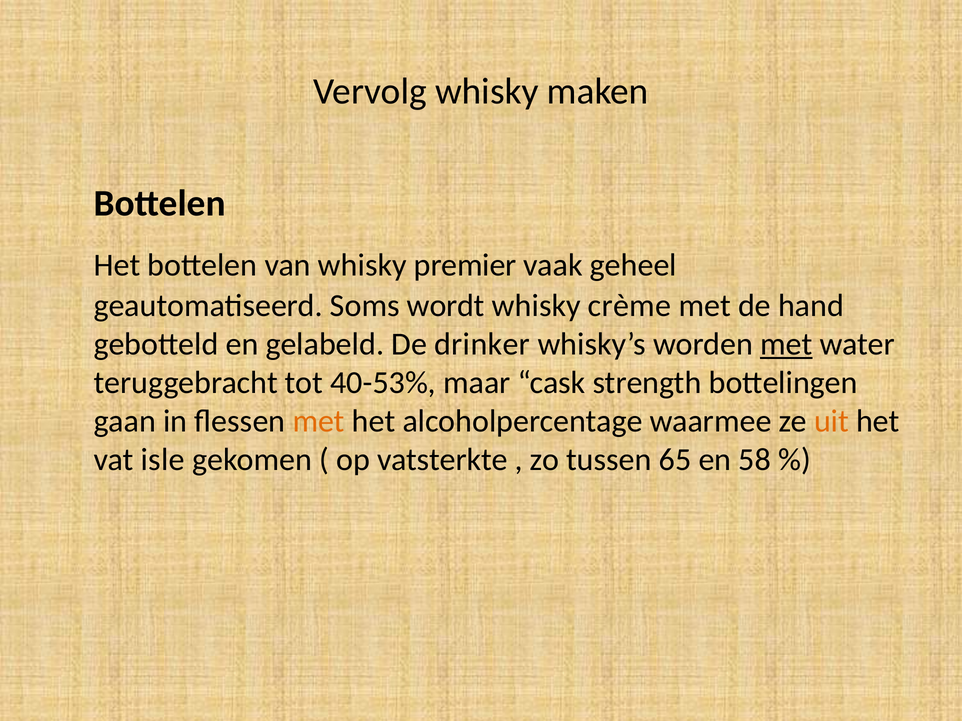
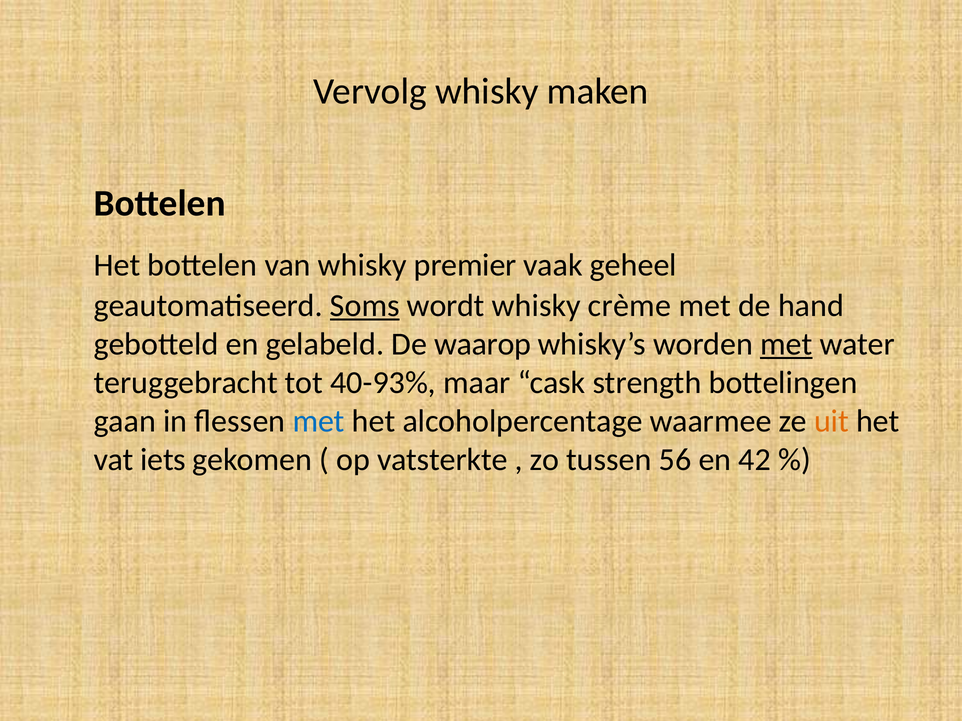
Soms underline: none -> present (365, 306)
drinker: drinker -> waarop (483, 344)
40-53%: 40-53% -> 40-93% (383, 383)
met colour: orange -> blue (319, 421)
isle: isle -> iets (163, 460)
65: 65 -> 56 (675, 460)
58: 58 -> 42 (755, 460)
